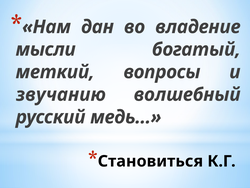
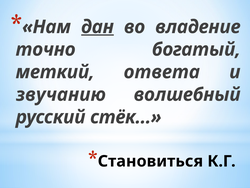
дан underline: none -> present (97, 27)
мысли: мысли -> точно (46, 49)
вопросы: вопросы -> ответа (162, 72)
медь…: медь… -> стёк… (126, 117)
